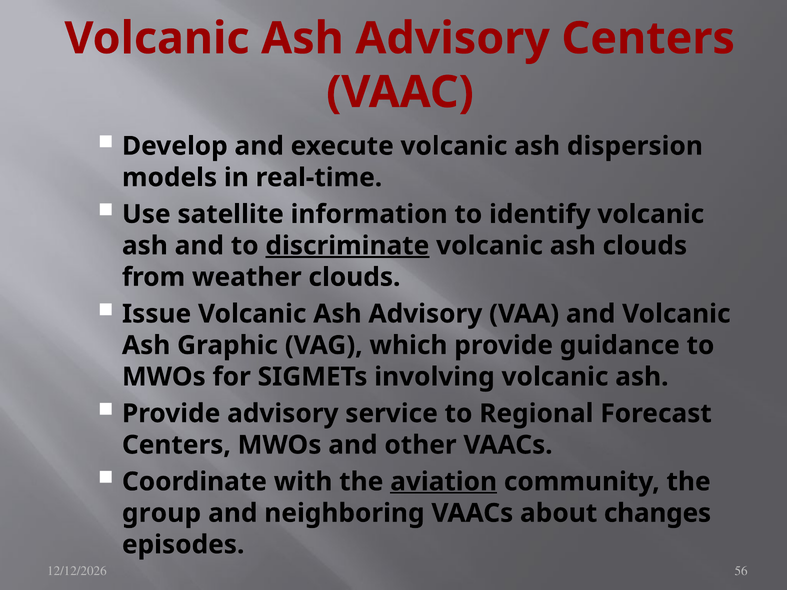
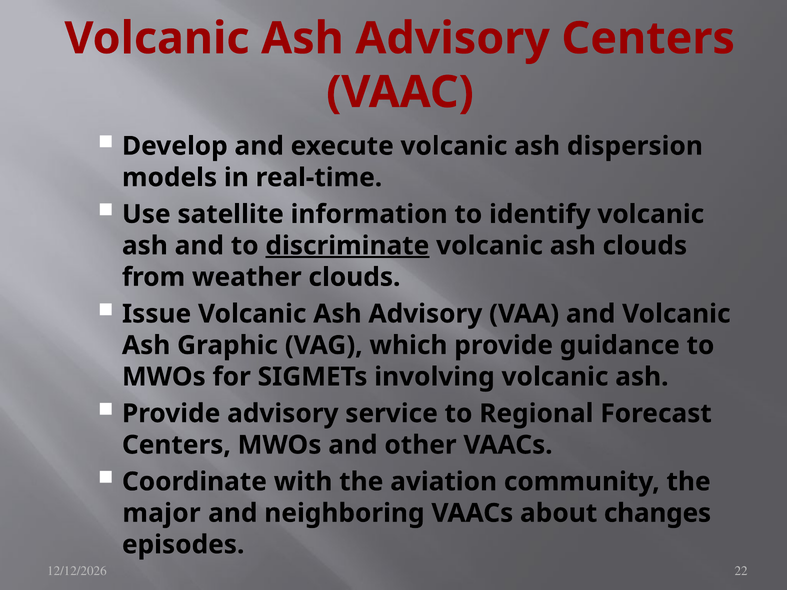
aviation underline: present -> none (444, 482)
group: group -> major (162, 513)
56: 56 -> 22 (741, 571)
